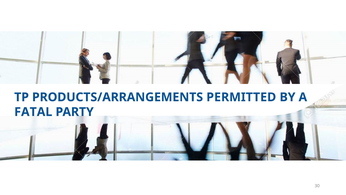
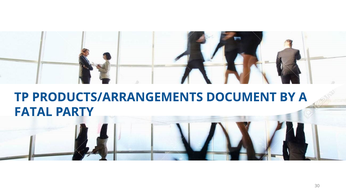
PERMITTED: PERMITTED -> DOCUMENT (241, 97)
